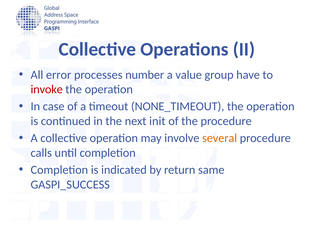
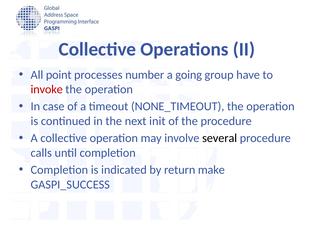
error: error -> point (59, 75)
value: value -> going (189, 75)
several colour: orange -> black (220, 138)
same: same -> make (211, 170)
